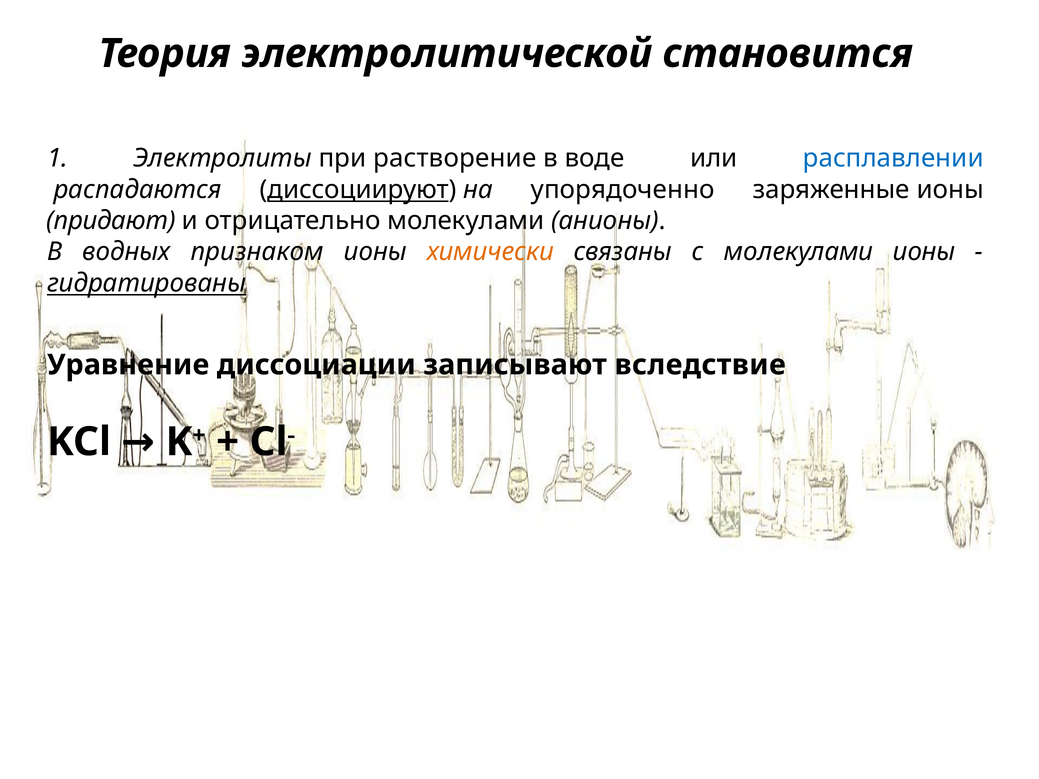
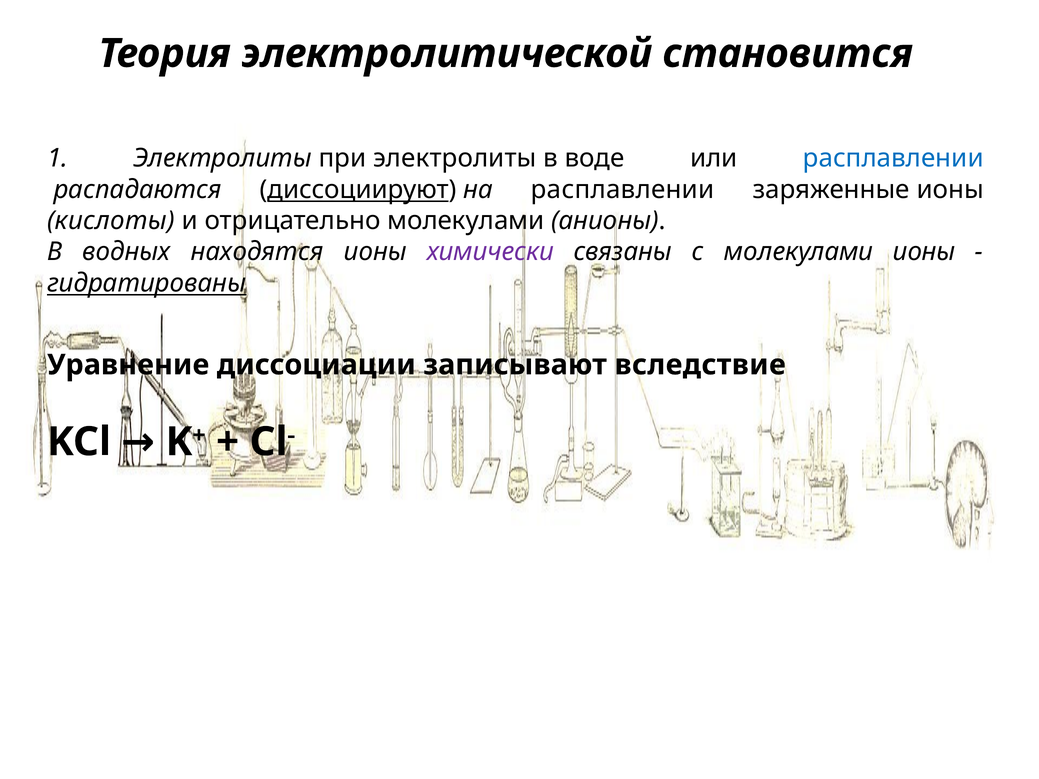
при растворение: растворение -> электролиты (455, 158)
на упорядоченно: упорядоченно -> расплавлении (623, 190)
придают: придают -> кислоты (111, 221)
признаком: признаком -> находятся (257, 252)
химически colour: orange -> purple (490, 252)
